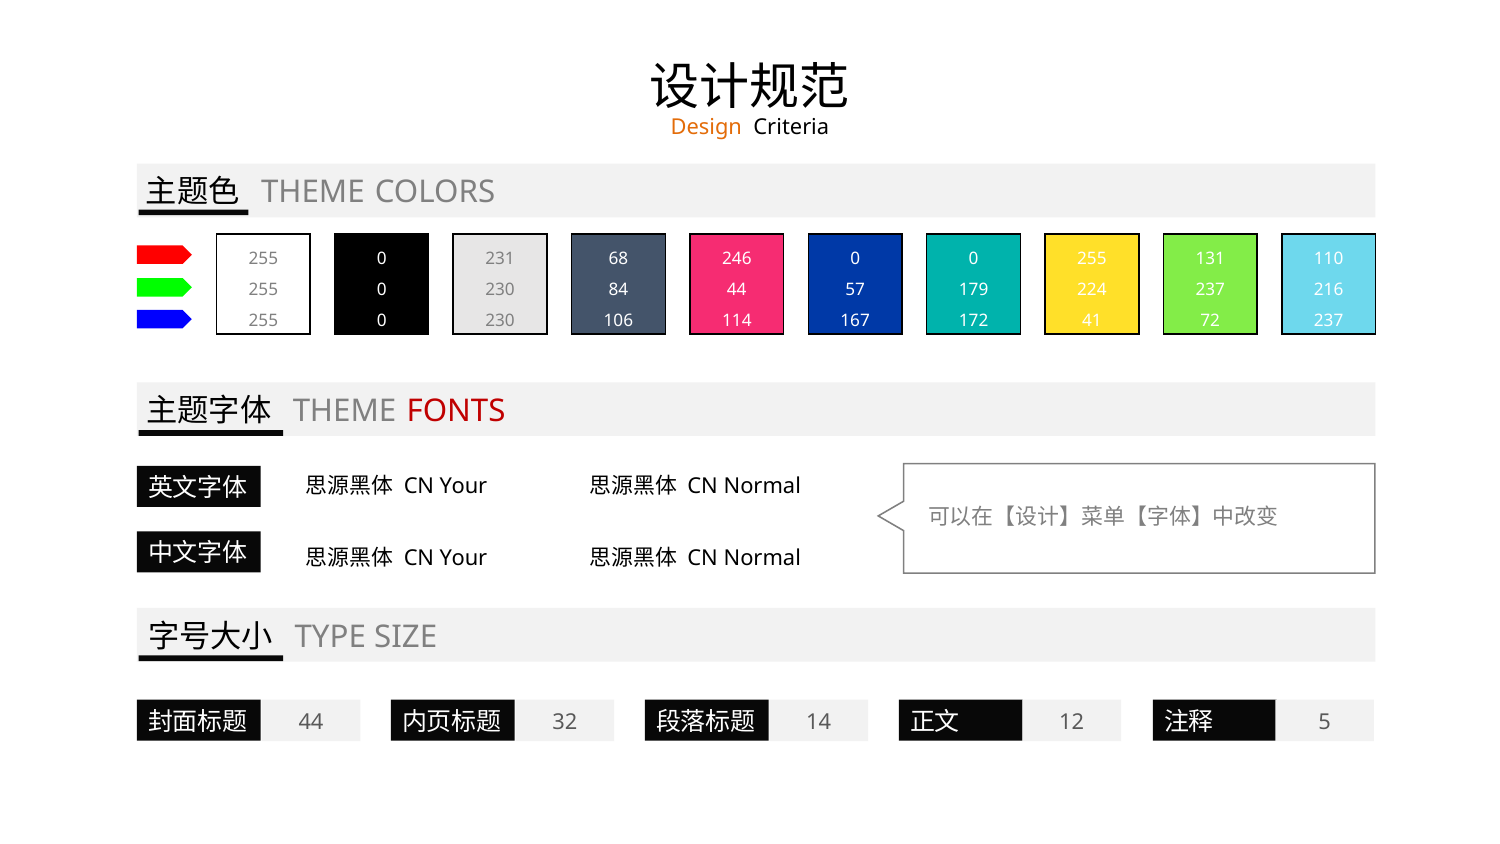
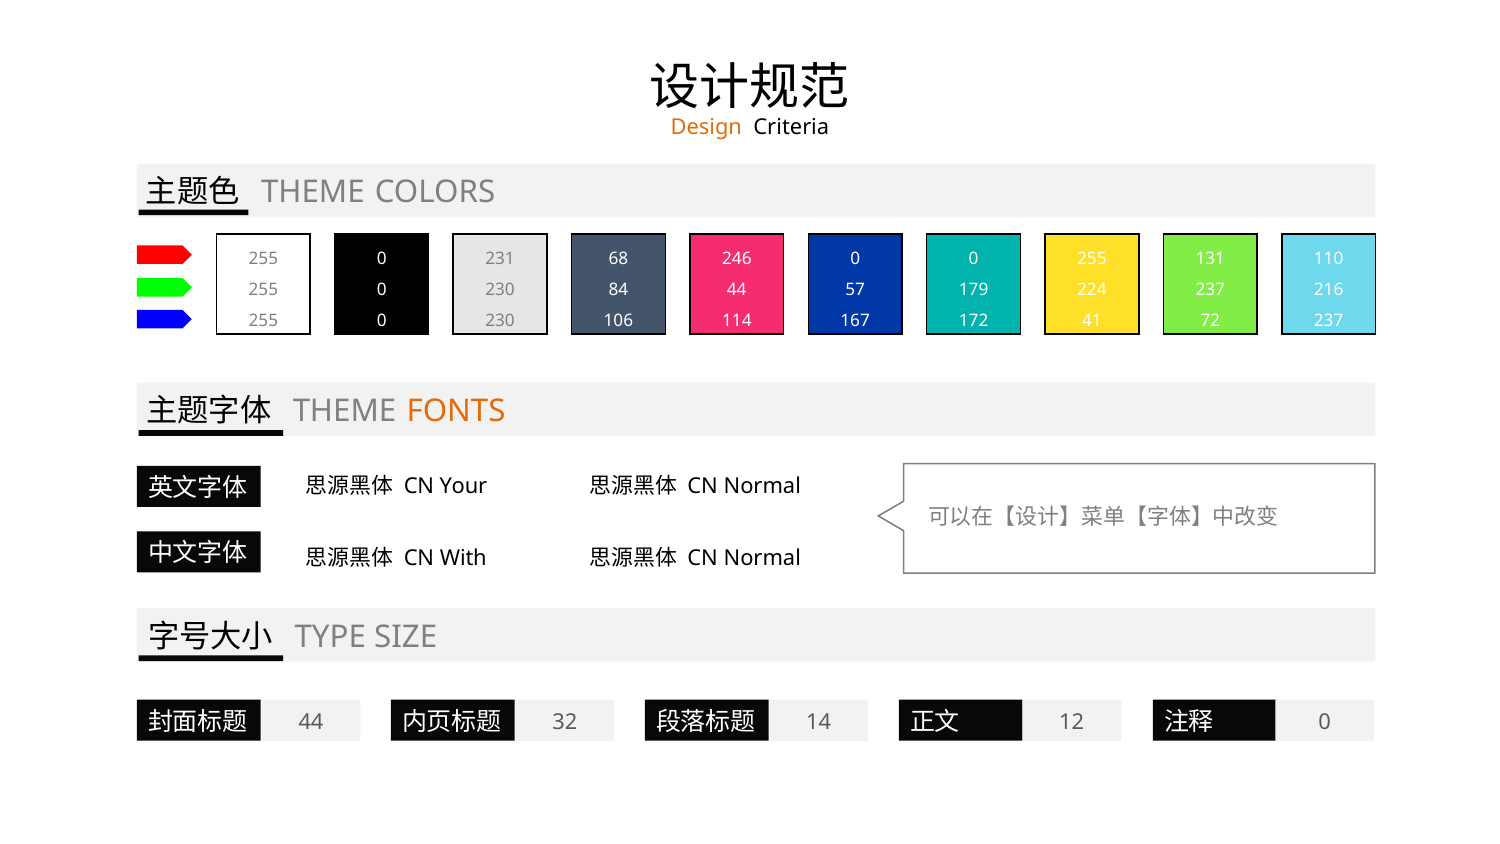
FONTS colour: red -> orange (456, 411)
Your: Your -> With (463, 559)
12 5: 5 -> 0 (1325, 722)
